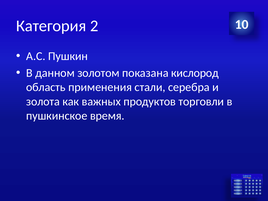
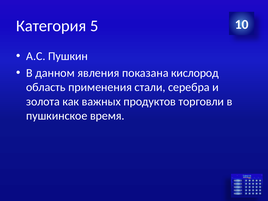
2: 2 -> 5 (94, 26)
золотом: золотом -> явления (98, 73)
